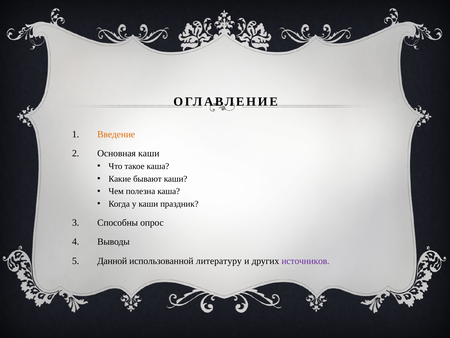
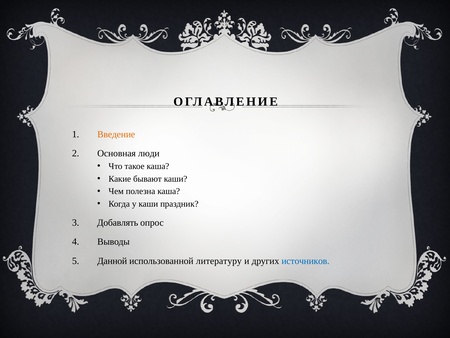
Основная каши: каши -> люди (149, 153)
Способны: Способны -> Добавлять (118, 222)
источников colour: purple -> blue (306, 261)
